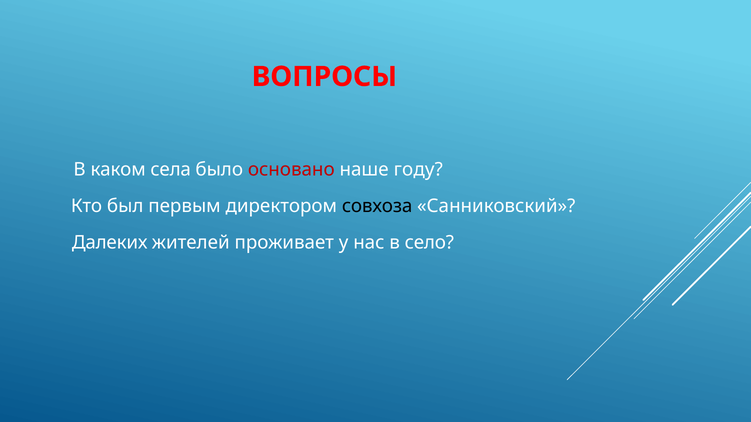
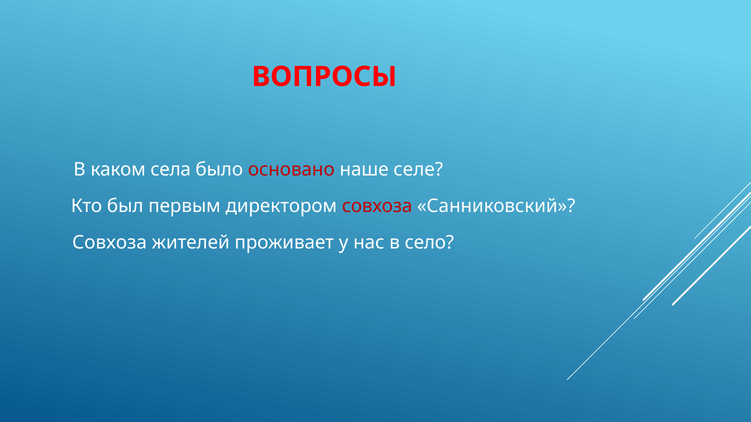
году: году -> селе (418, 170)
совхоза colour: black -> red (377, 206)
Далеких: Далеких -> Совхоза (110, 243)
